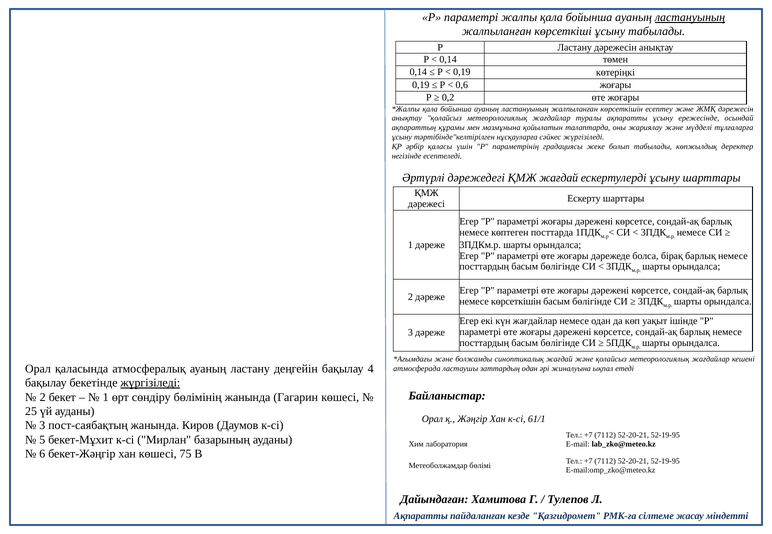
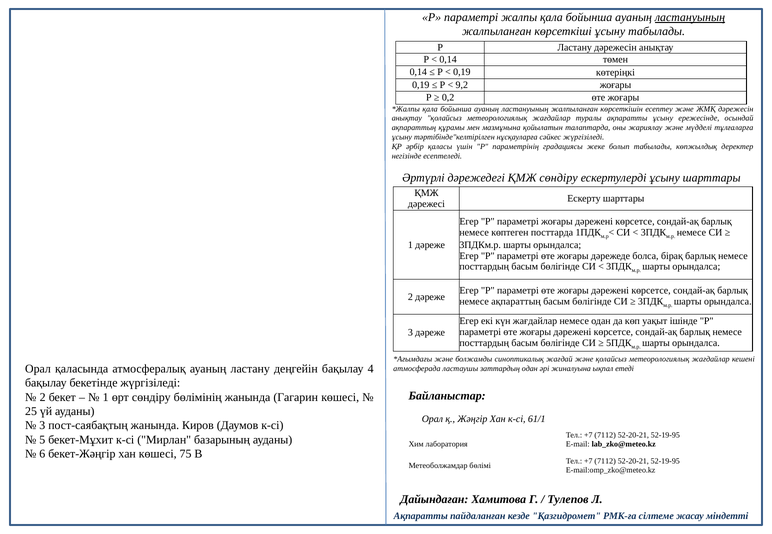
0,6: 0,6 -> 9,2 (462, 85)
ҚМЖ жағдай: жағдай -> сөндіру (559, 178)
немесе көрсеткішін: көрсеткішін -> ақпараттың (516, 302)
жүргізіледі underline: present -> none (150, 383)
